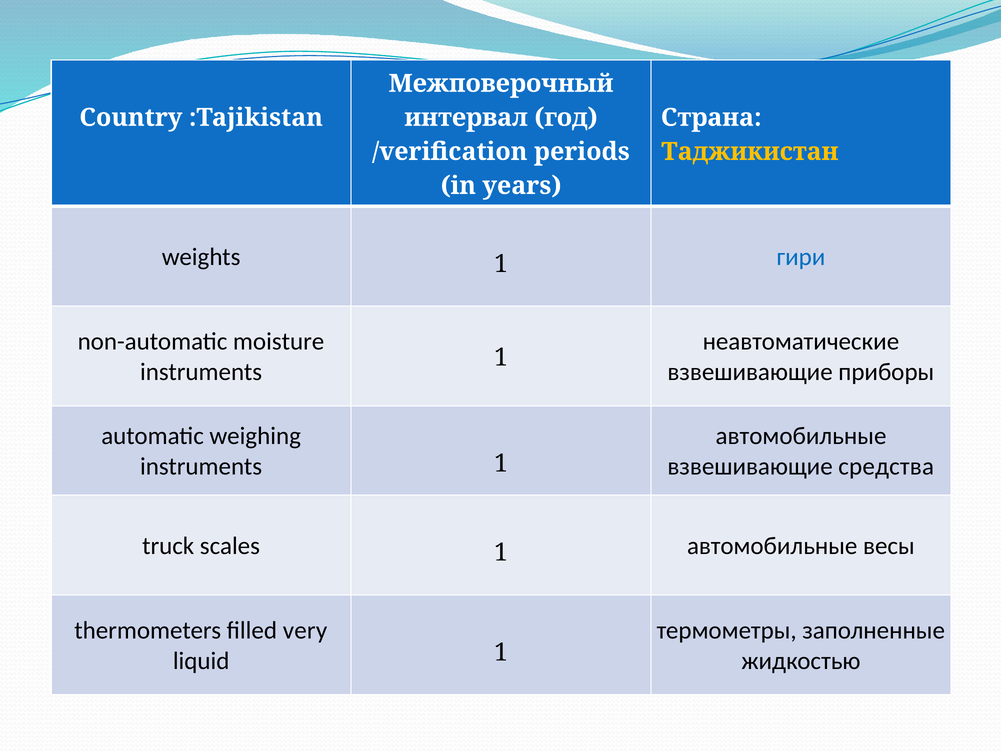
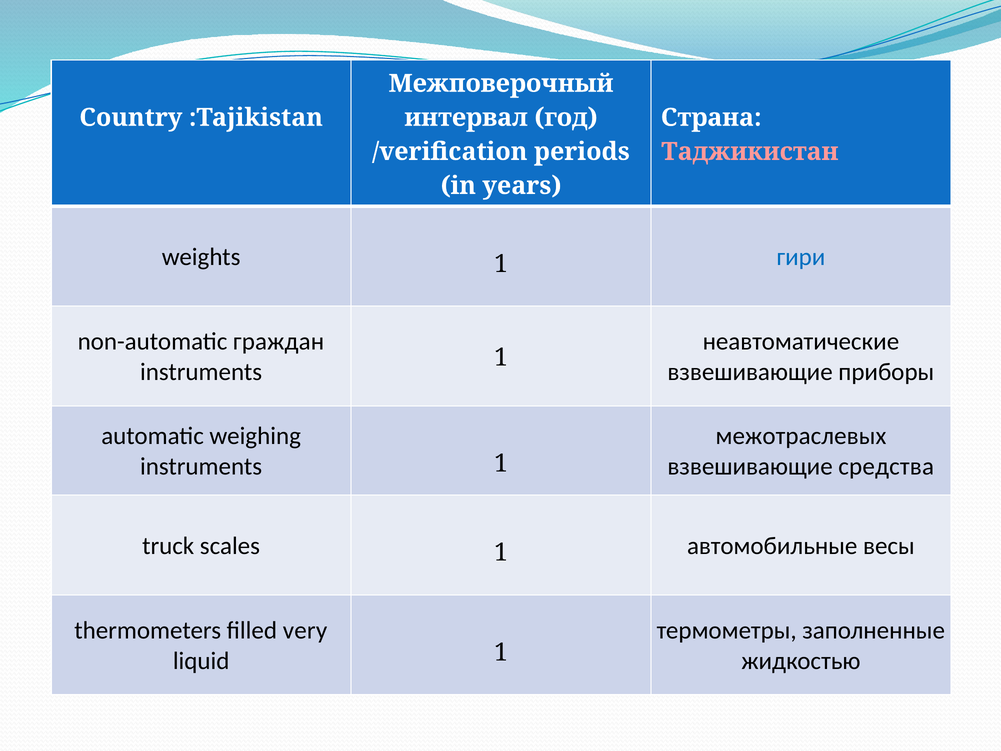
Таджикистан colour: yellow -> pink (750, 152)
moisture: moisture -> граждан (279, 341)
автомобильные: автомобильные -> межотраслевых (801, 436)
